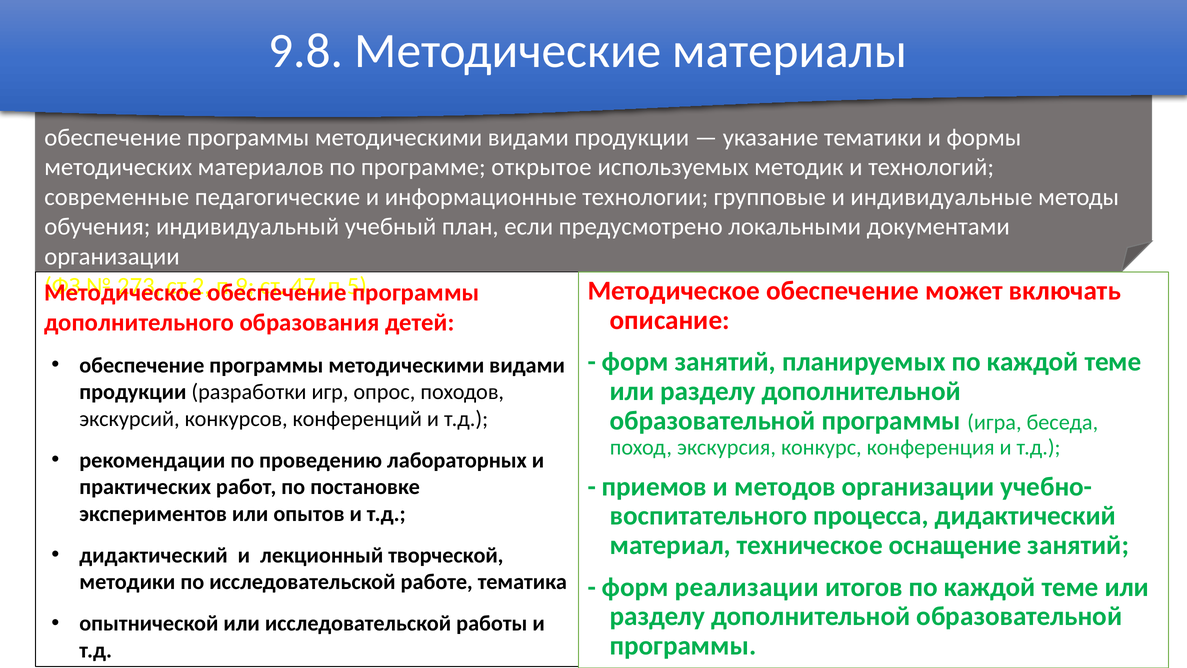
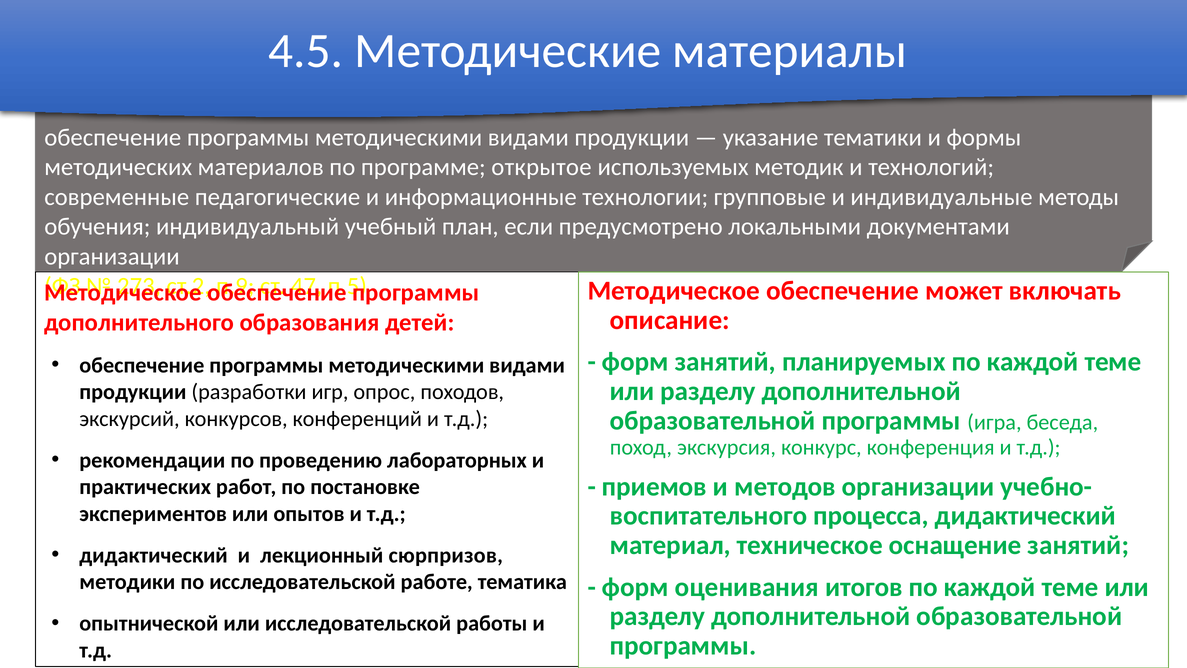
9.8: 9.8 -> 4.5 (306, 51)
творческой: творческой -> сюрпризов (446, 555)
реализации: реализации -> оценивания (747, 587)
